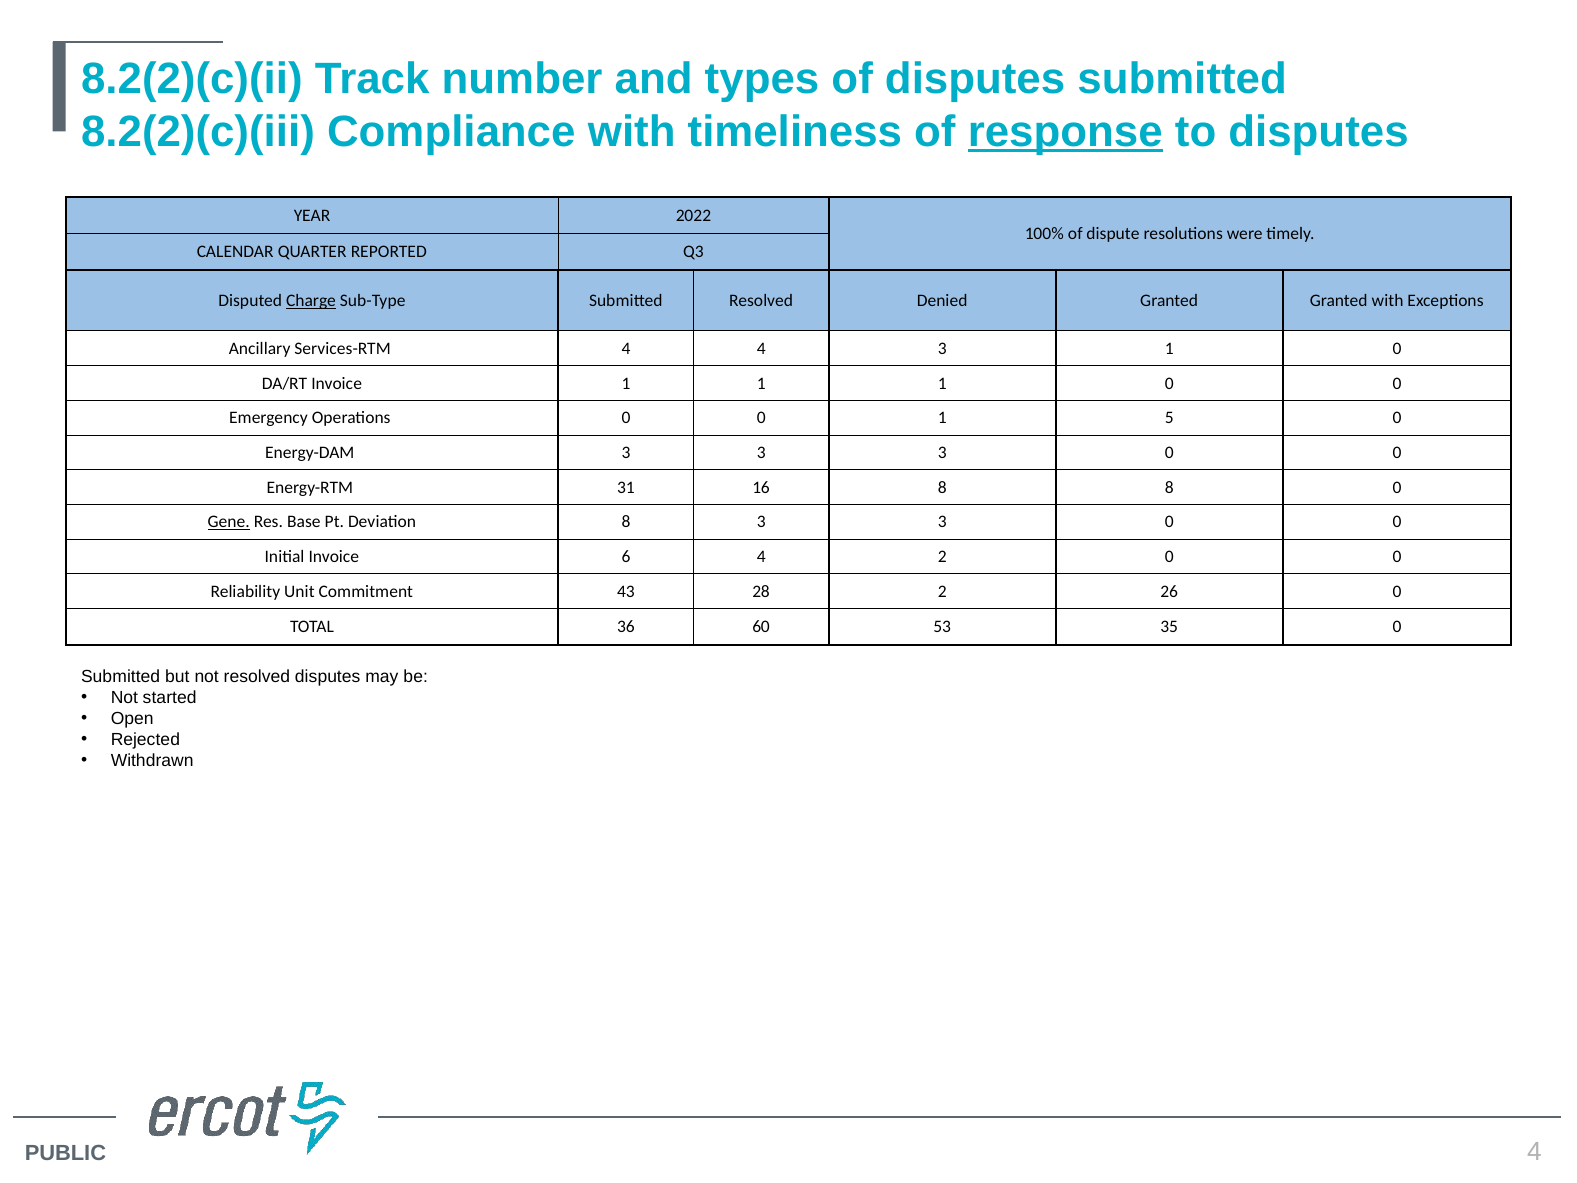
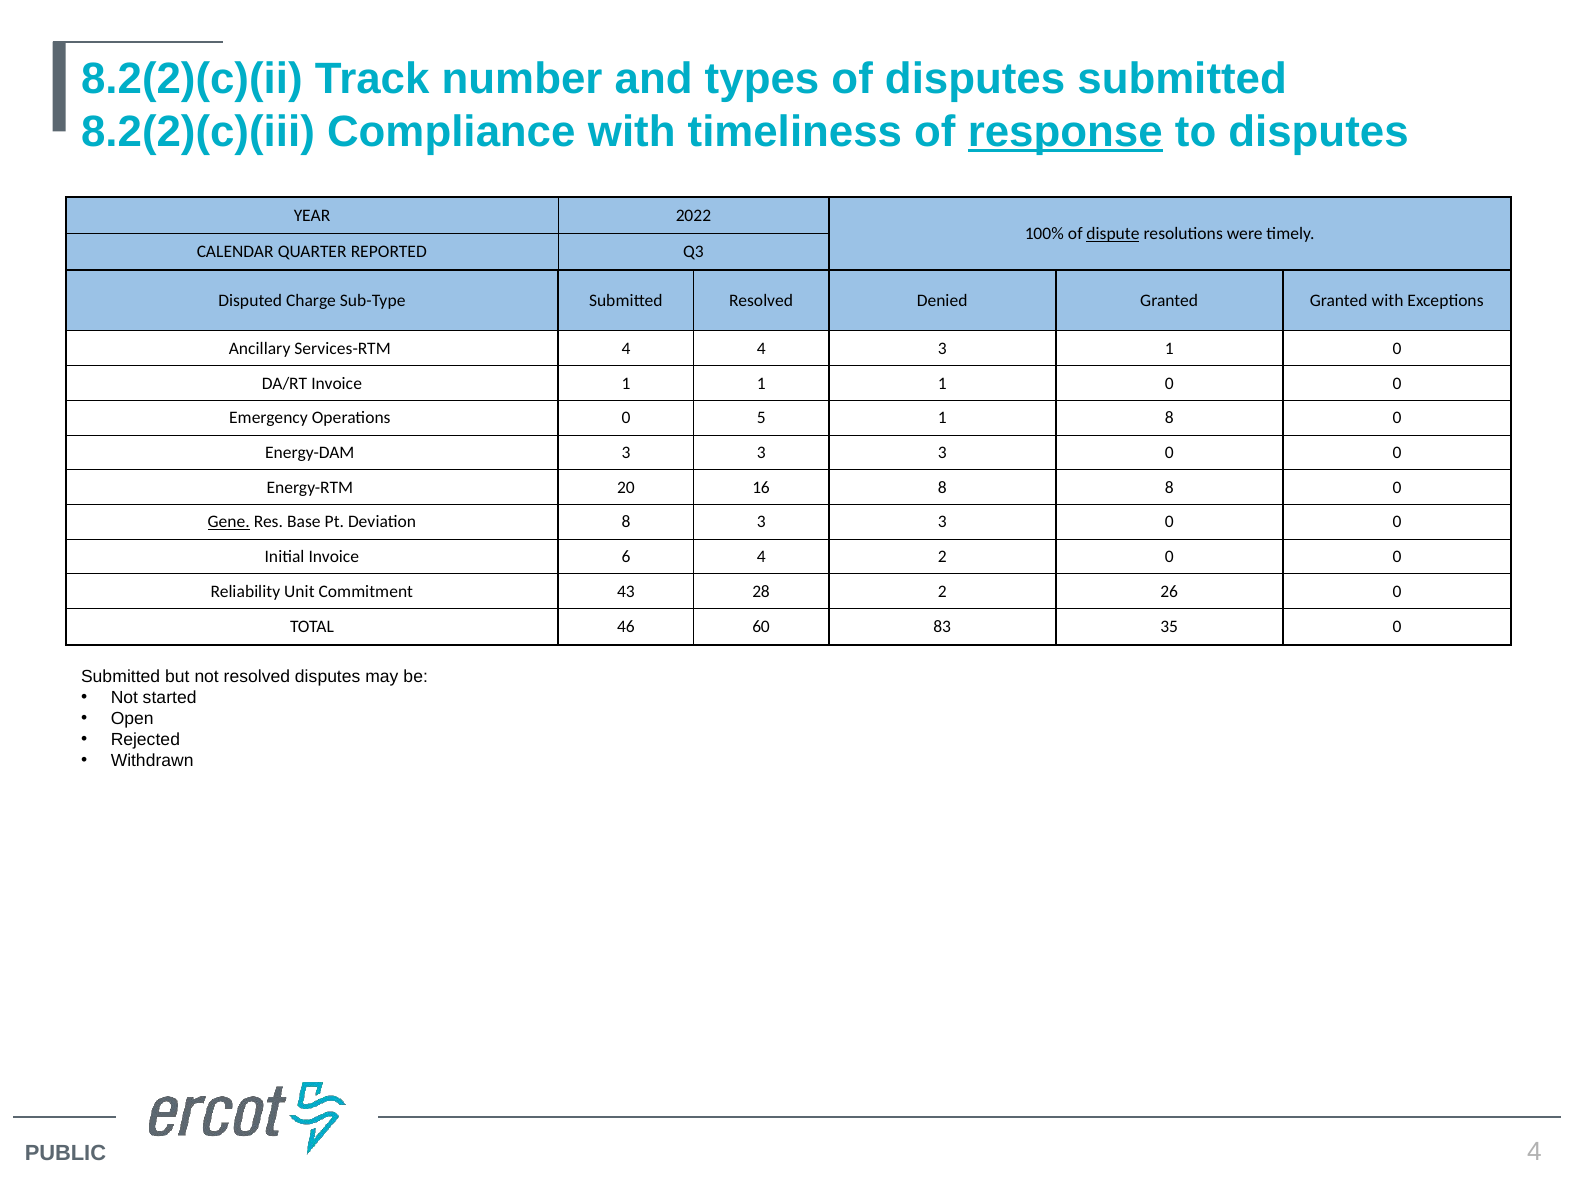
dispute underline: none -> present (1113, 234)
Charge underline: present -> none (311, 301)
Operations 0 0: 0 -> 5 (761, 418)
1 5: 5 -> 8 (1169, 418)
31: 31 -> 20 (626, 487)
36: 36 -> 46 (626, 627)
53: 53 -> 83 (942, 627)
